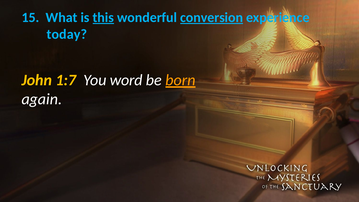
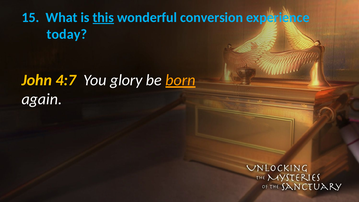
conversion underline: present -> none (212, 17)
1:7: 1:7 -> 4:7 (66, 80)
word: word -> glory (126, 80)
